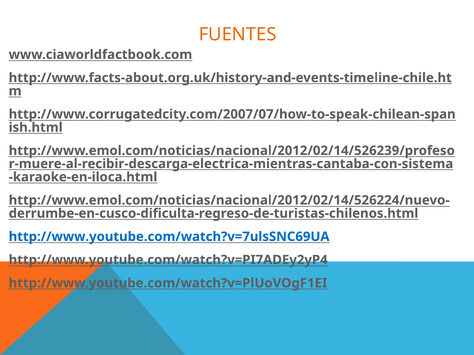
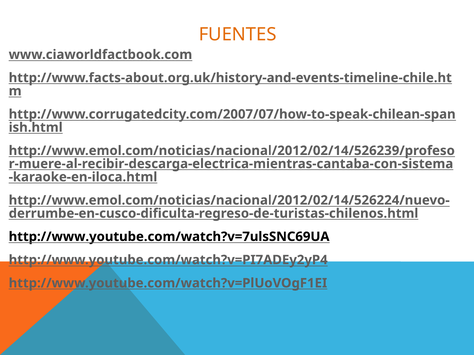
http://www.youtube.com/watch?v=7ulsSNC69UA colour: blue -> black (169, 237)
